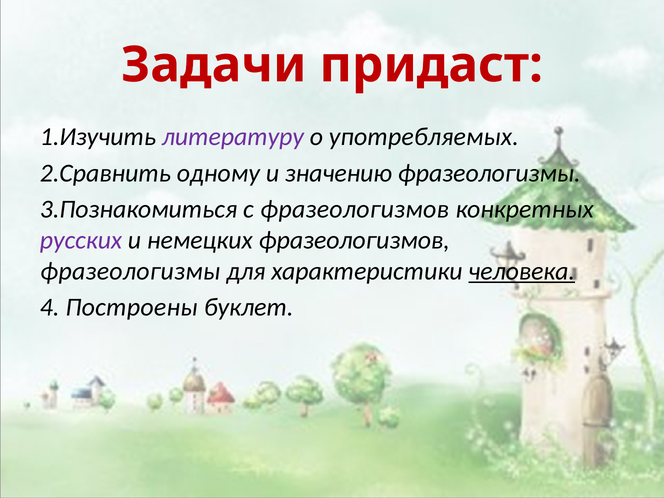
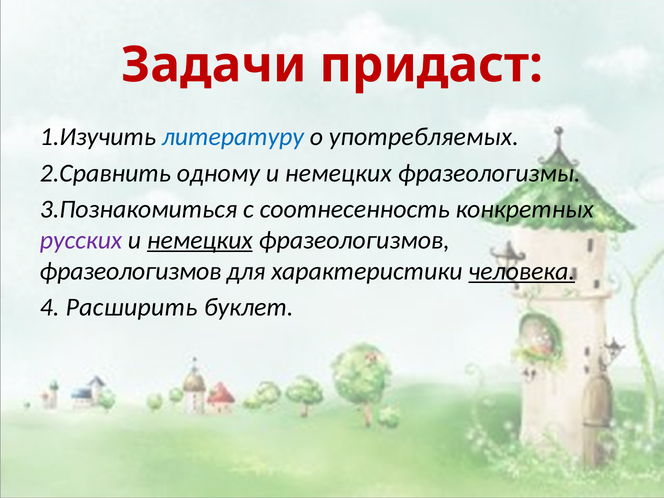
литературу colour: purple -> blue (233, 137)
значению: значению -> немецких (338, 173)
с фразеологизмов: фразеологизмов -> соотнесенность (355, 209)
немецких underline: none -> present (200, 240)
фразеологизмы: фразеологизмы -> фразеологизмов (130, 271)
Построены: Построены -> Расширить (132, 307)
